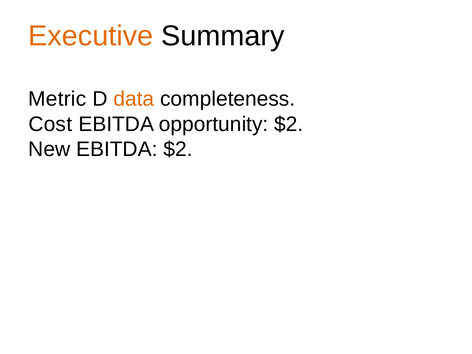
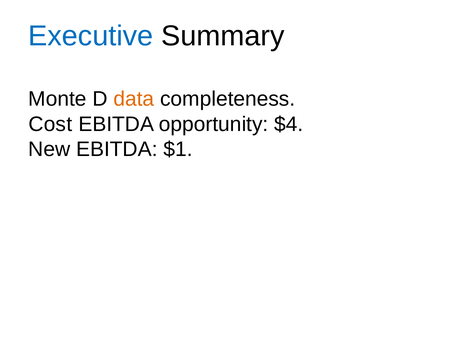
Executive colour: orange -> blue (91, 36)
Metric: Metric -> Monte (57, 99)
opportunity $2: $2 -> $4 (289, 124)
EBITDA $2: $2 -> $1 (178, 149)
